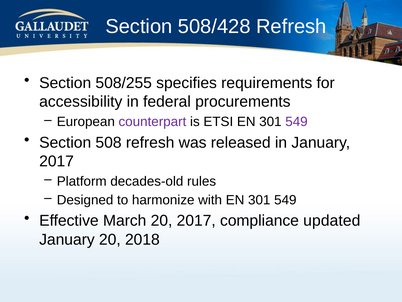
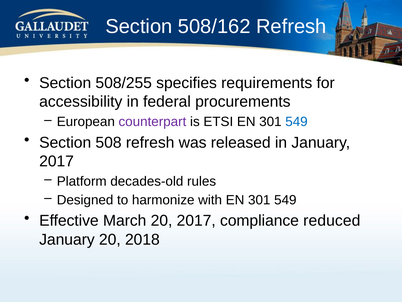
508/428: 508/428 -> 508/162 (214, 27)
549 colour: purple -> blue (296, 122)
updated: updated -> reduced (332, 220)
